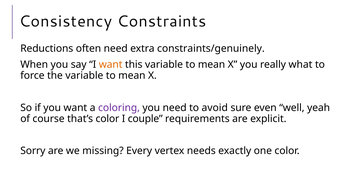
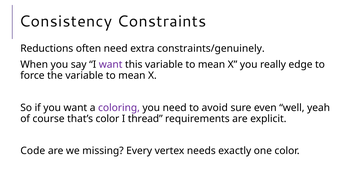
want colour: orange -> purple (111, 65)
what: what -> edge (301, 65)
couple: couple -> thread (145, 119)
Sorry: Sorry -> Code (33, 151)
